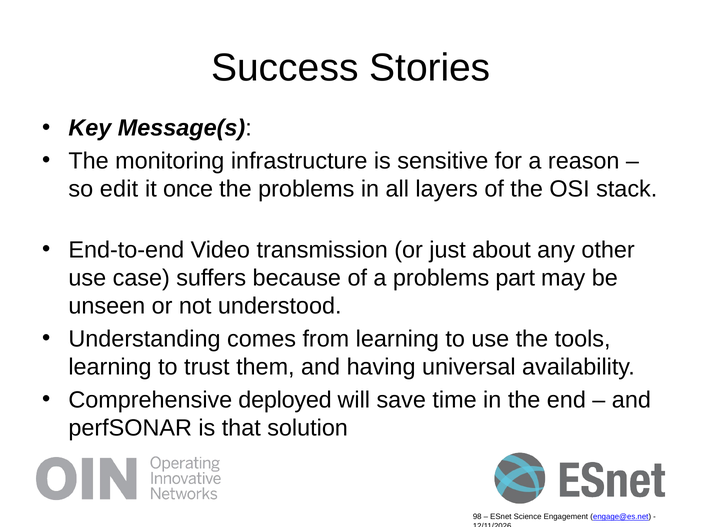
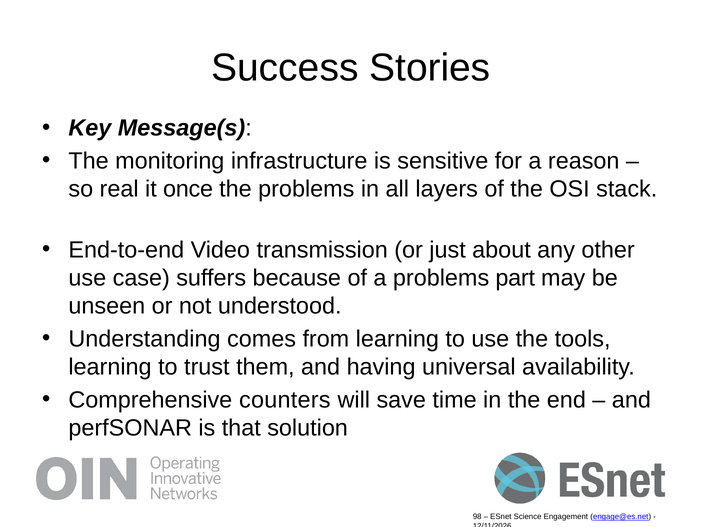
edit: edit -> real (119, 189)
deployed: deployed -> counters (285, 399)
